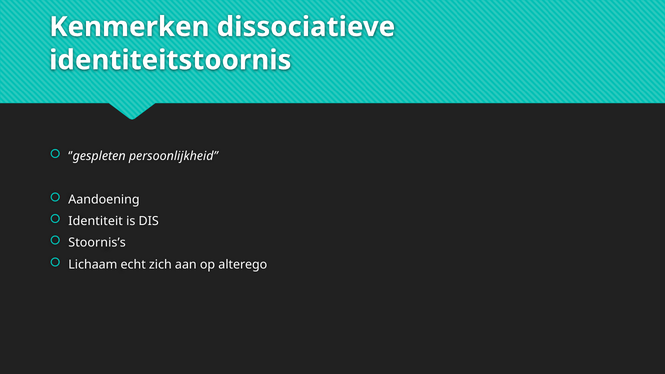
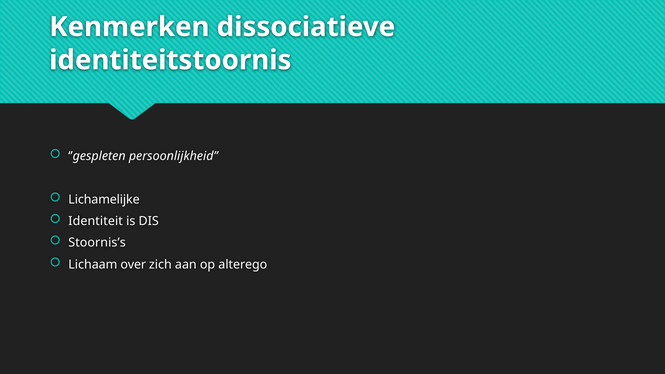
Aandoening: Aandoening -> Lichamelijke (104, 200)
echt: echt -> over (133, 264)
